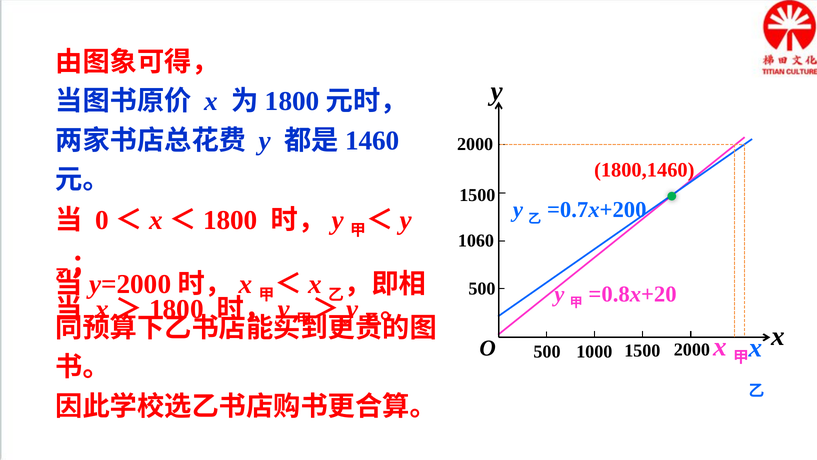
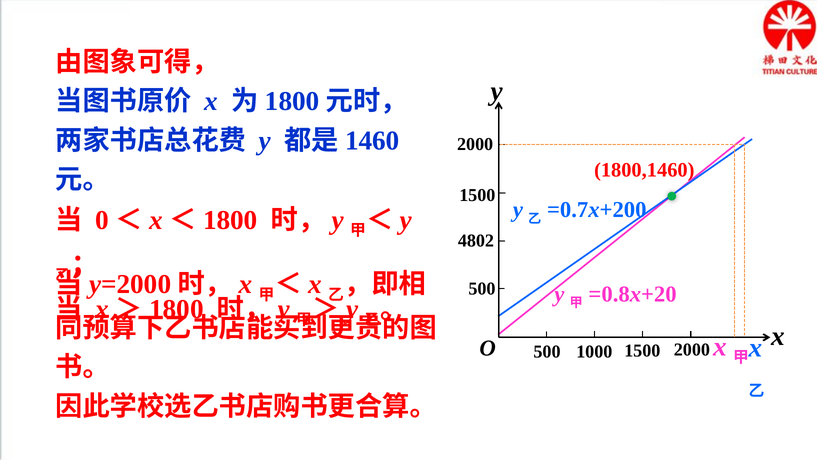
1060: 1060 -> 4802 (476, 240)
